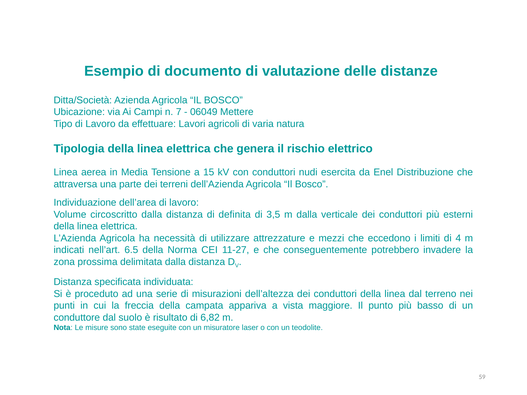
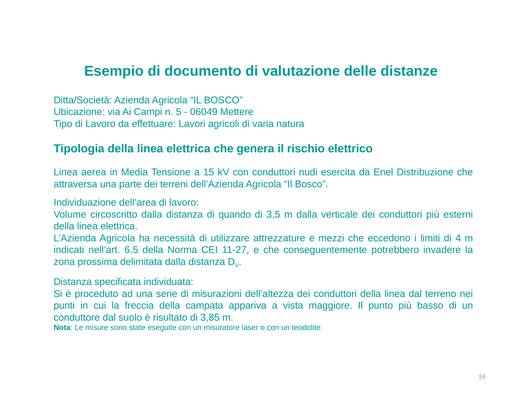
7: 7 -> 5 (179, 112)
definita: definita -> quando (235, 215)
6,82: 6,82 -> 3,85 (210, 318)
